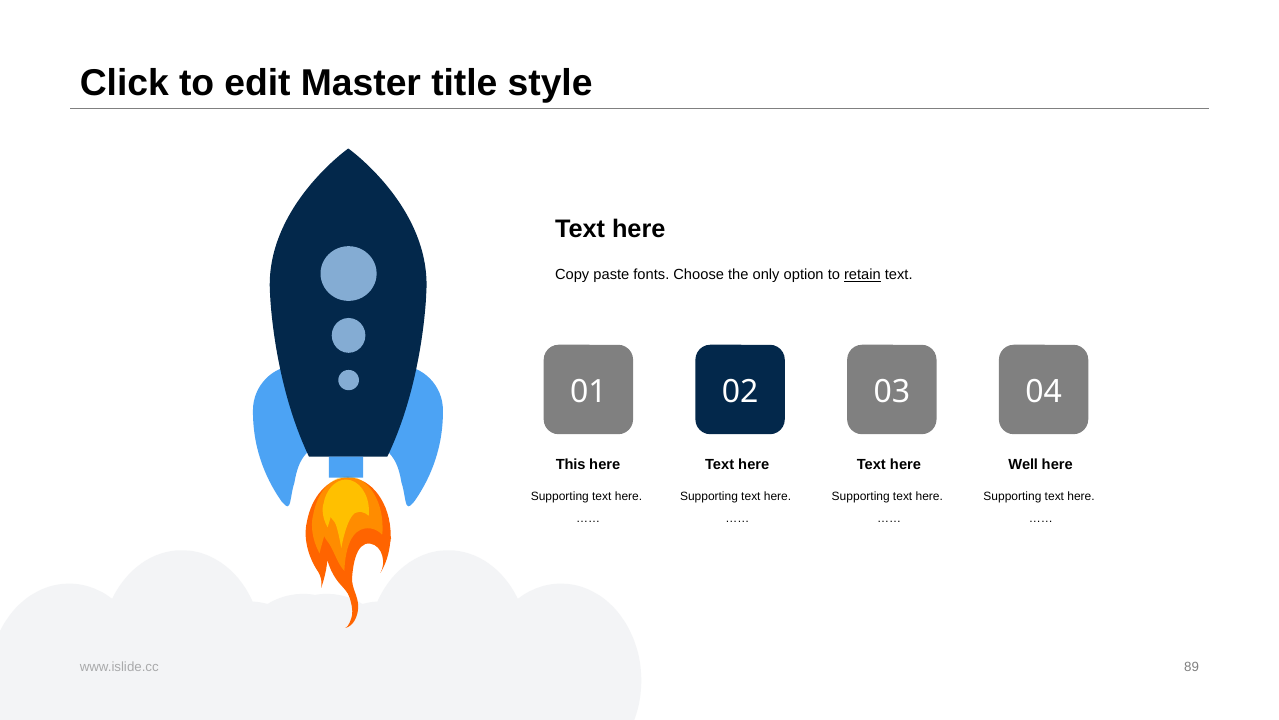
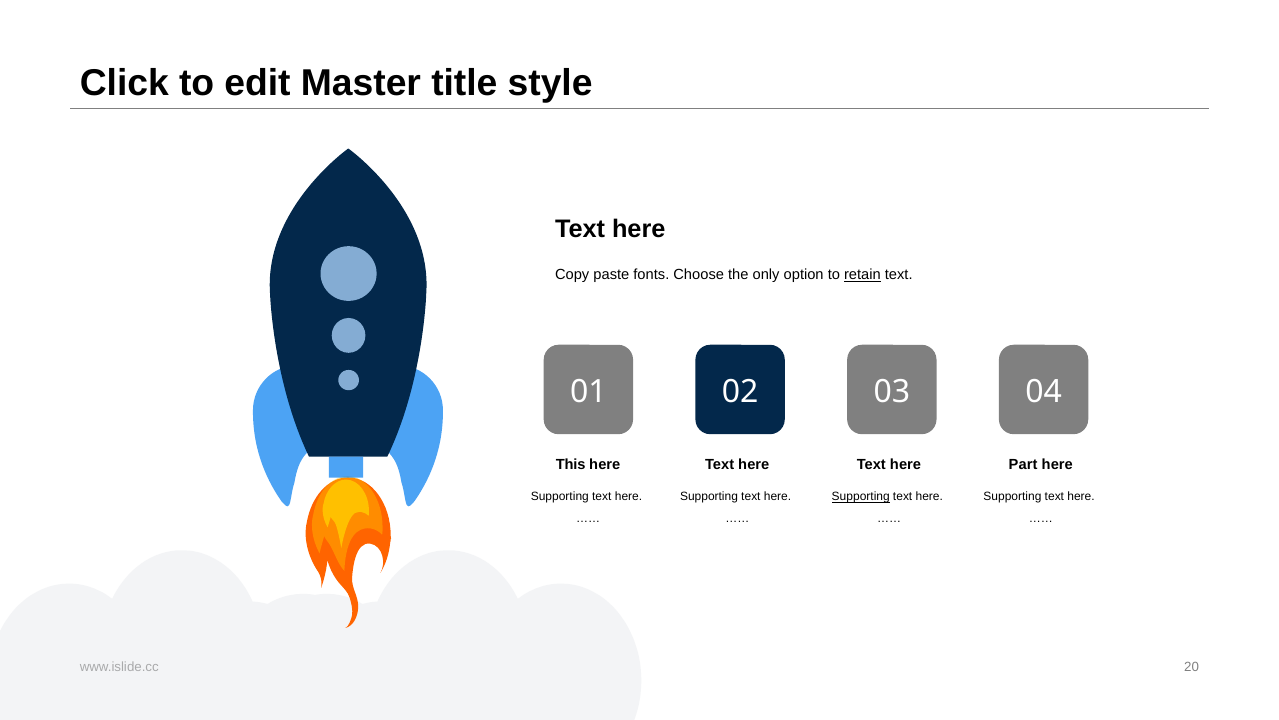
Well: Well -> Part (1023, 464)
Supporting underline: none -> present (861, 496)
89: 89 -> 20 (1192, 666)
